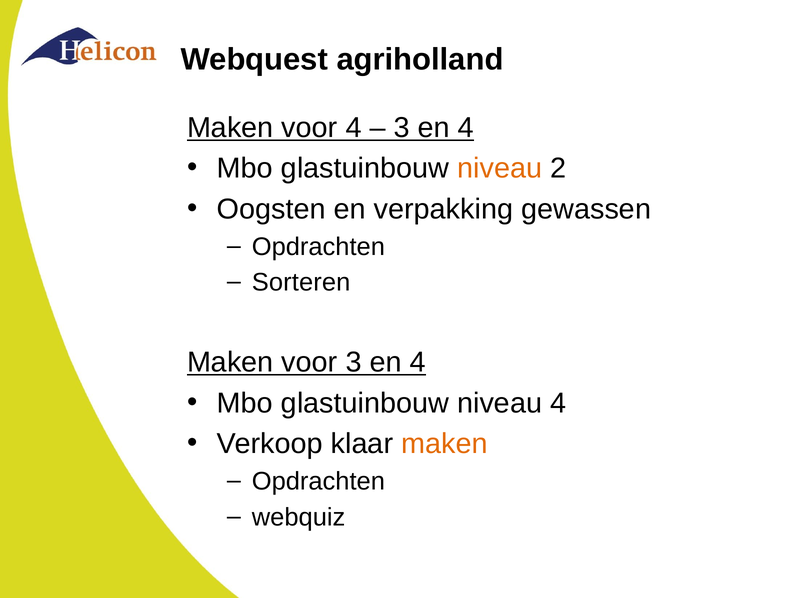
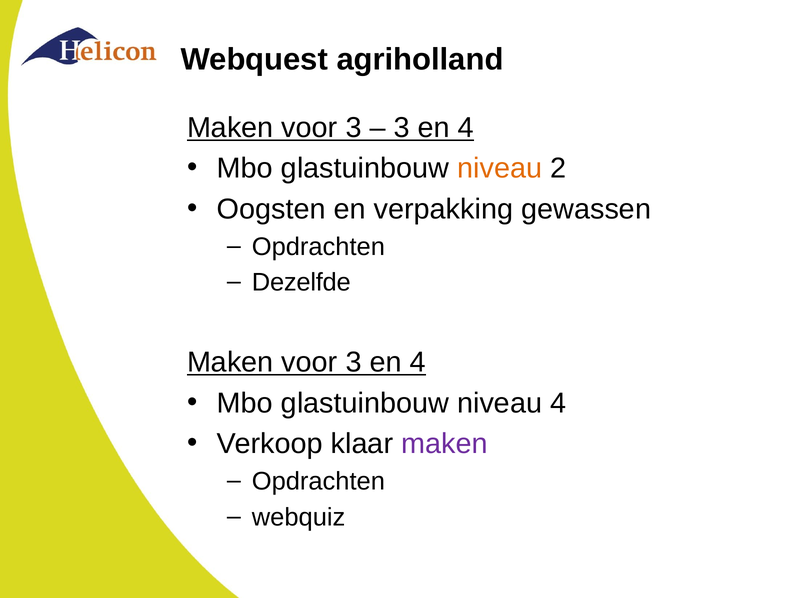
4: 4 -> 3 (354, 128)
Sorteren: Sorteren -> Dezelfde (301, 283)
maken colour: orange -> purple (444, 444)
